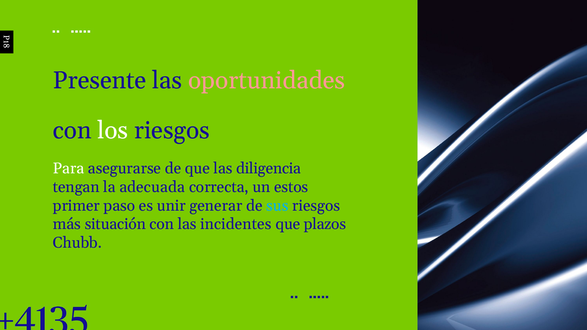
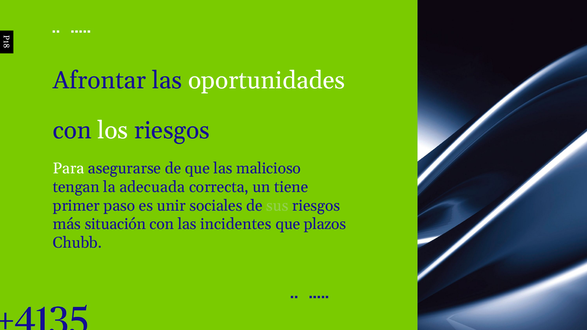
Presente: Presente -> Afrontar (100, 81)
oportunidades colour: pink -> white (267, 81)
diligencia: diligencia -> malicioso (269, 169)
estos: estos -> tiene (291, 187)
generar: generar -> sociales (216, 206)
sus colour: light blue -> light green (277, 206)
